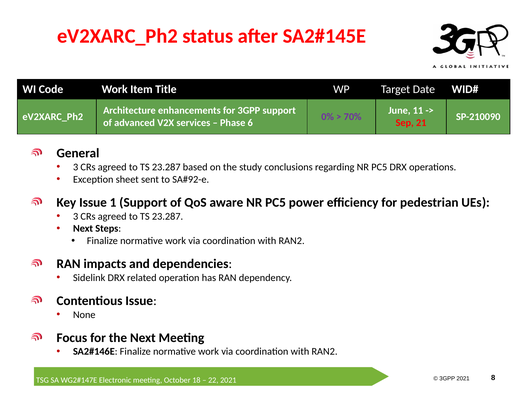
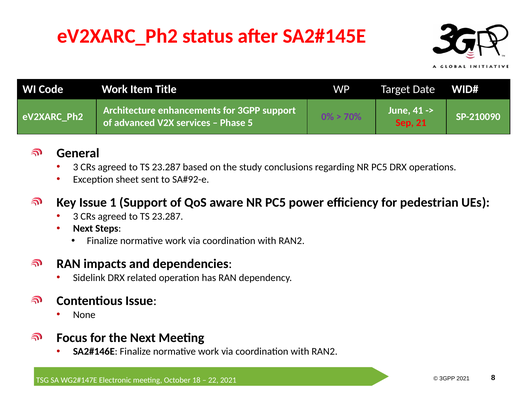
11: 11 -> 41 (418, 110)
6: 6 -> 5 (250, 123)
